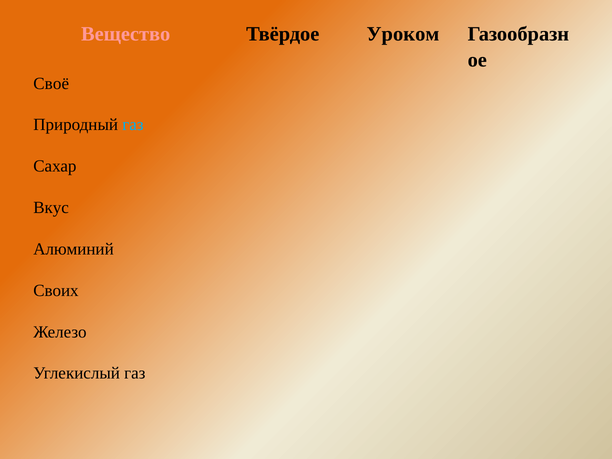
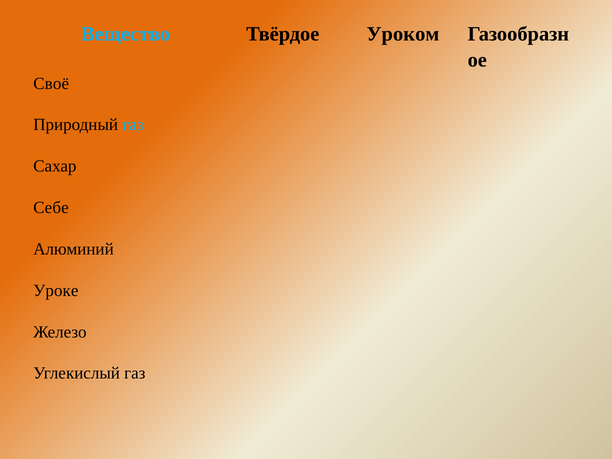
Вещество colour: pink -> light blue (126, 34)
Вкус: Вкус -> Себе (51, 208)
Своих: Своих -> Уроке (56, 291)
